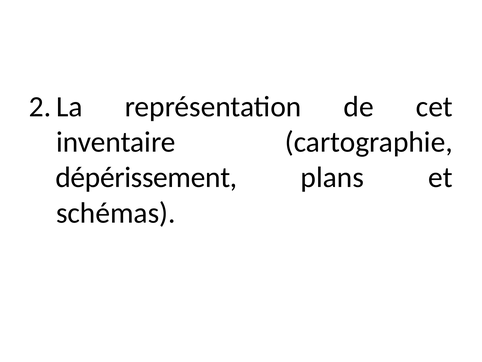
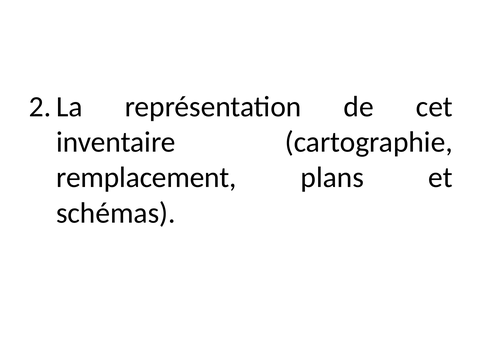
dépérissement: dépérissement -> remplacement (146, 177)
